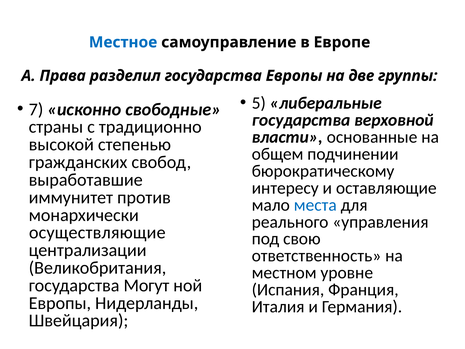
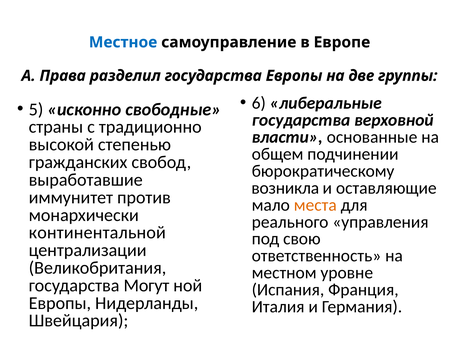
5: 5 -> 6 (259, 103)
7: 7 -> 5 (36, 109)
интересу: интересу -> возникла (285, 188)
места colour: blue -> orange (315, 205)
осуществляющие: осуществляющие -> континентальной (97, 232)
